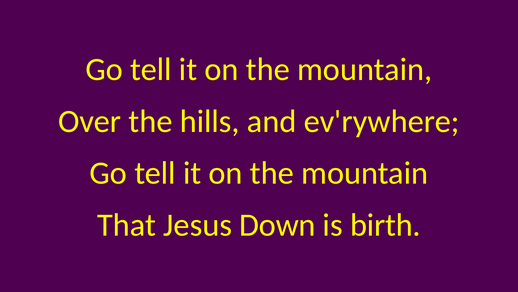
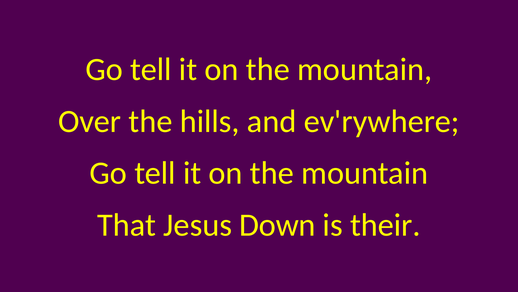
birth: birth -> their (385, 225)
